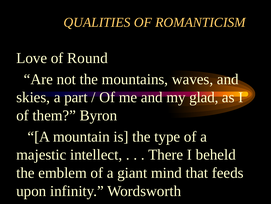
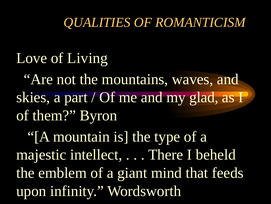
Round: Round -> Living (88, 58)
